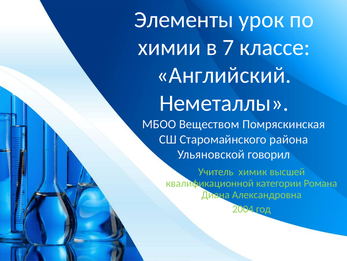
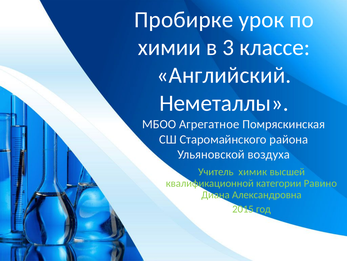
Элементы: Элементы -> Пробирке (184, 20)
7: 7 -> 3 (228, 47)
Веществом: Веществом -> Агрегатное (209, 124)
говорил: говорил -> воздуха (269, 154)
Романа: Романа -> Равино (320, 183)
2004: 2004 -> 2015 (243, 209)
